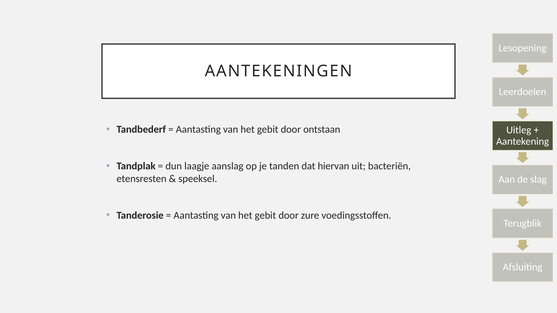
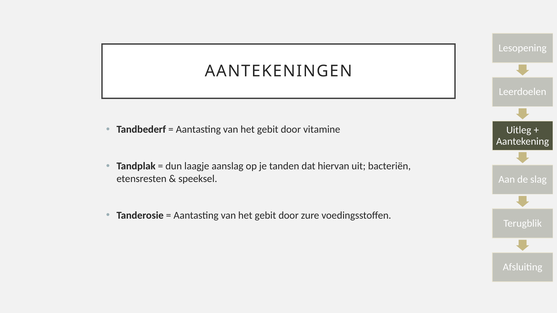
ontstaan: ontstaan -> vitamine (322, 130)
